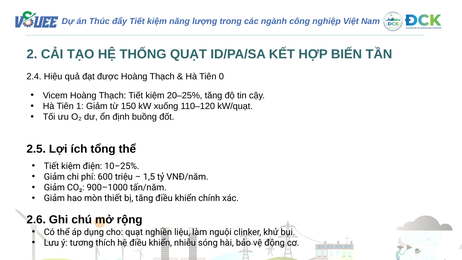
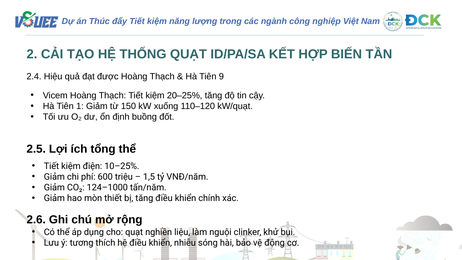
0: 0 -> 9 (221, 77)
900–1000: 900–1000 -> 124–1000 (107, 187)
